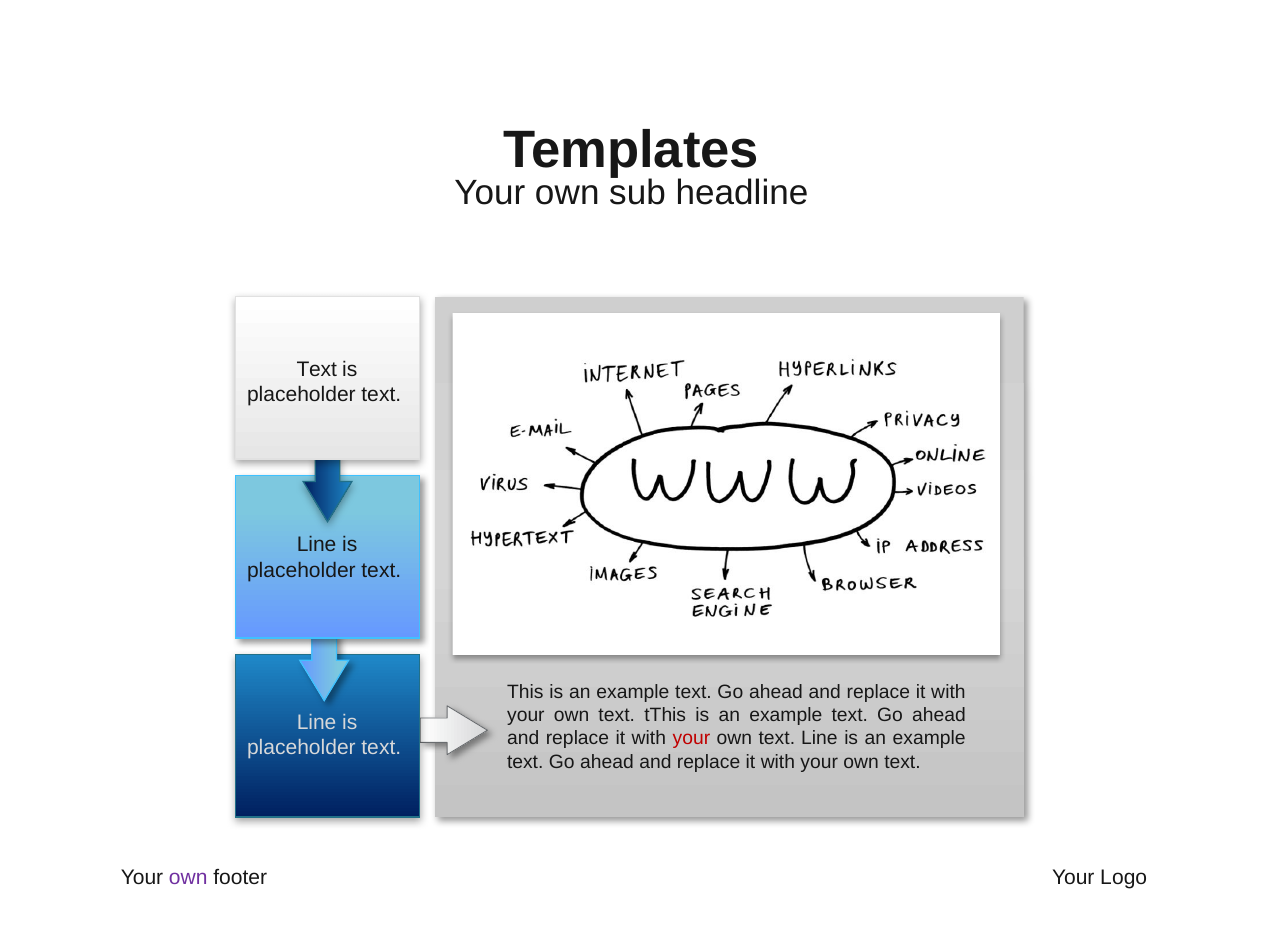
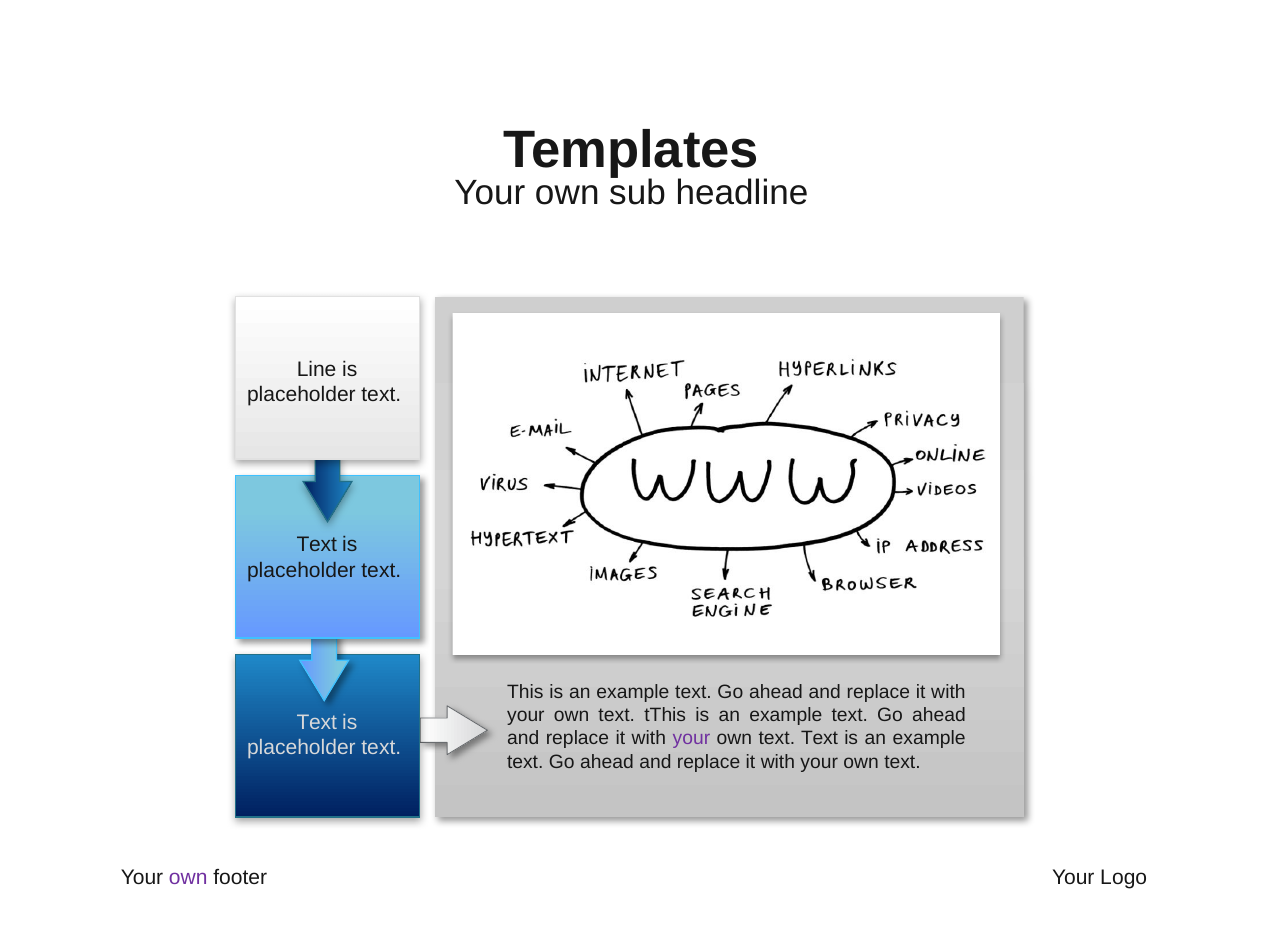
Text: Text -> Line (317, 369)
Line: Line -> Text (317, 545)
Line: Line -> Text (317, 723)
your colour: red -> purple (691, 739)
own text Line: Line -> Text (820, 739)
